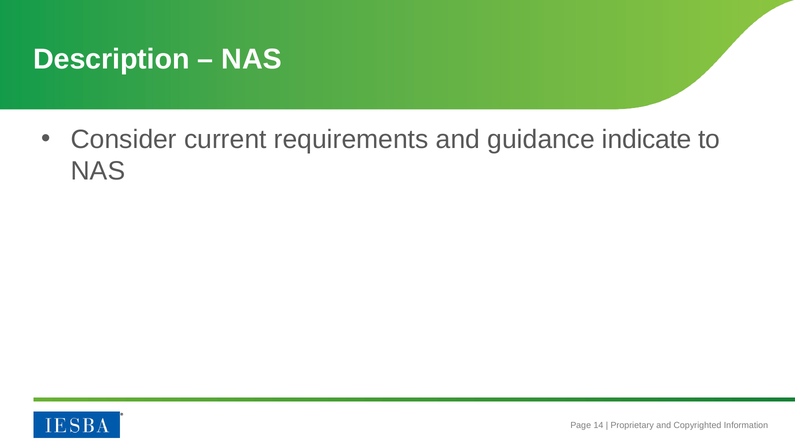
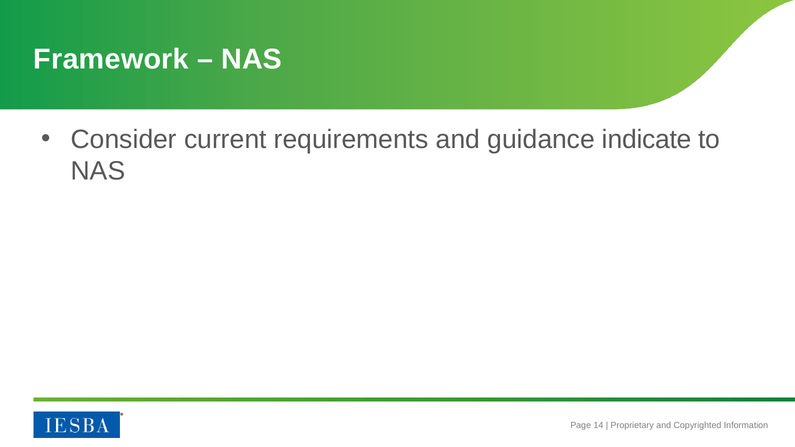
Description: Description -> Framework (111, 60)
